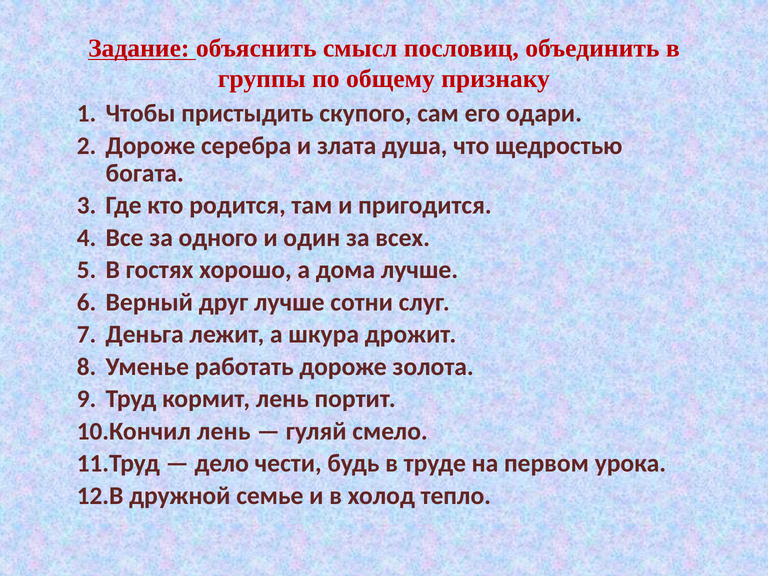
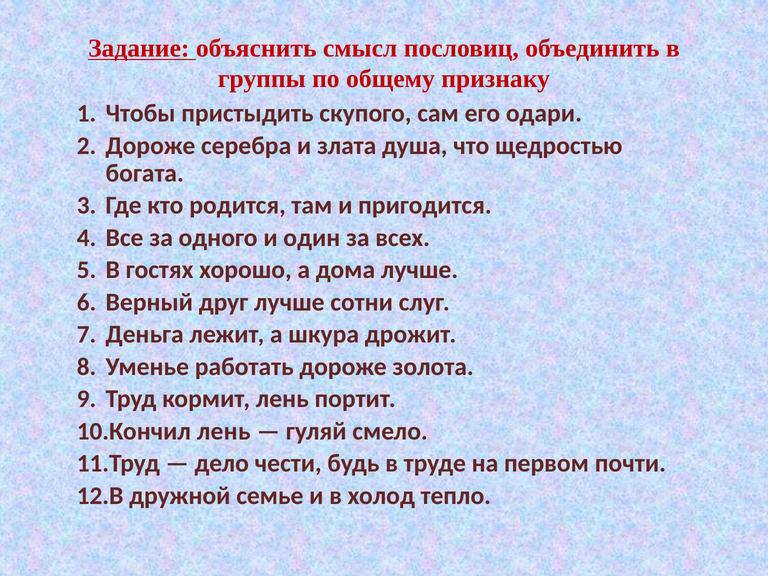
урока: урока -> почти (630, 463)
